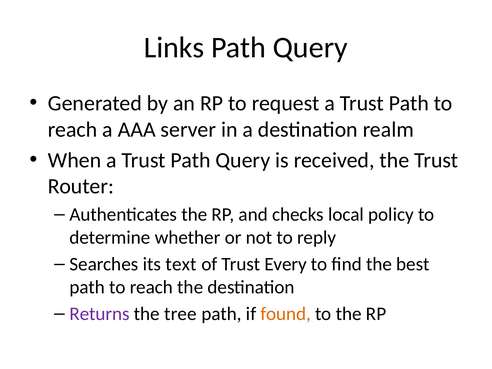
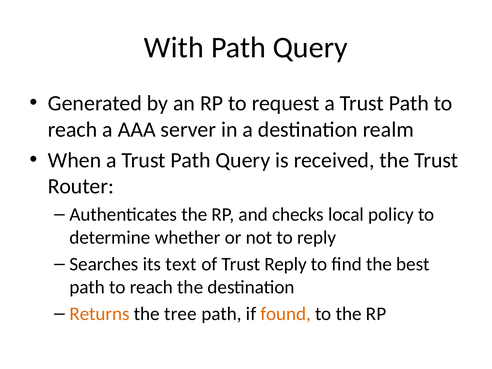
Links: Links -> With (174, 48)
Trust Every: Every -> Reply (286, 264)
Returns colour: purple -> orange (100, 314)
